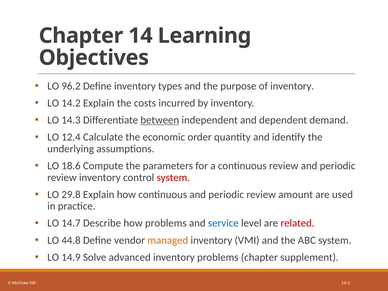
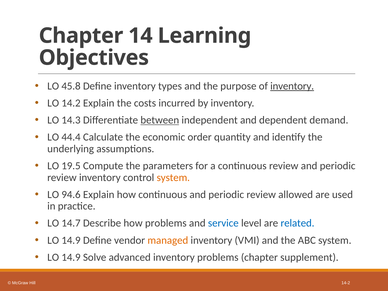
96.2: 96.2 -> 45.8 (71, 86)
inventory underline: none -> present (292, 86)
12.4: 12.4 -> 44.4 (71, 137)
18.6: 18.6 -> 19.5 (71, 166)
system colour: red -> orange (173, 177)
29.8: 29.8 -> 94.6 (71, 194)
amount: amount -> allowed (296, 194)
related colour: red -> blue (297, 223)
44.8: 44.8 -> 14.9 (71, 240)
